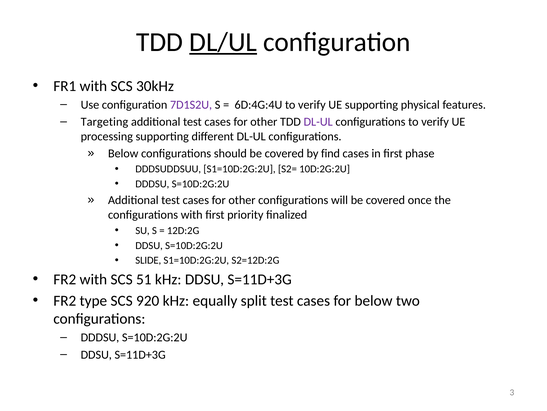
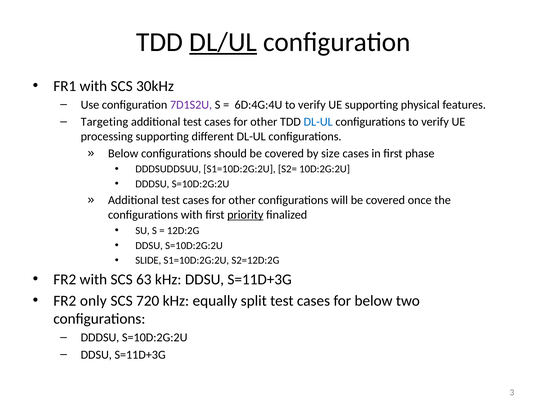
DL-UL colour: purple -> blue (318, 122)
find: find -> size (330, 153)
priority underline: none -> present (245, 214)
51: 51 -> 63 (144, 279)
type: type -> only (93, 300)
920: 920 -> 720 (148, 300)
